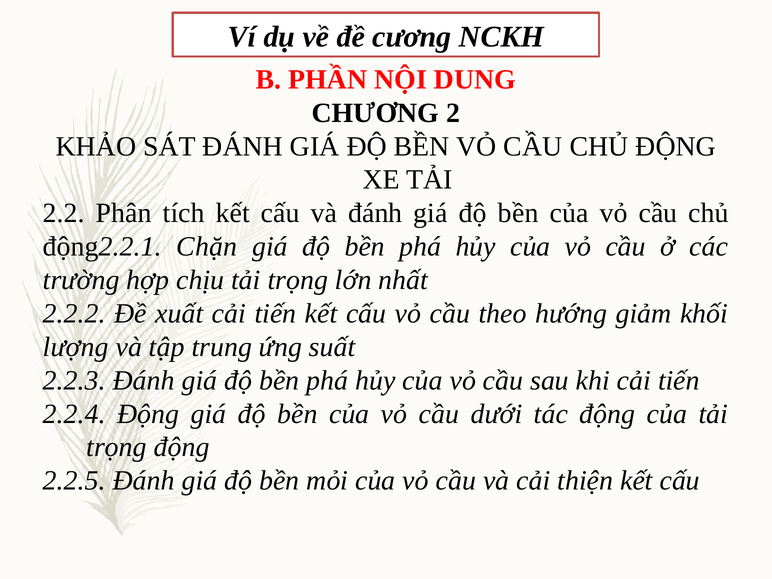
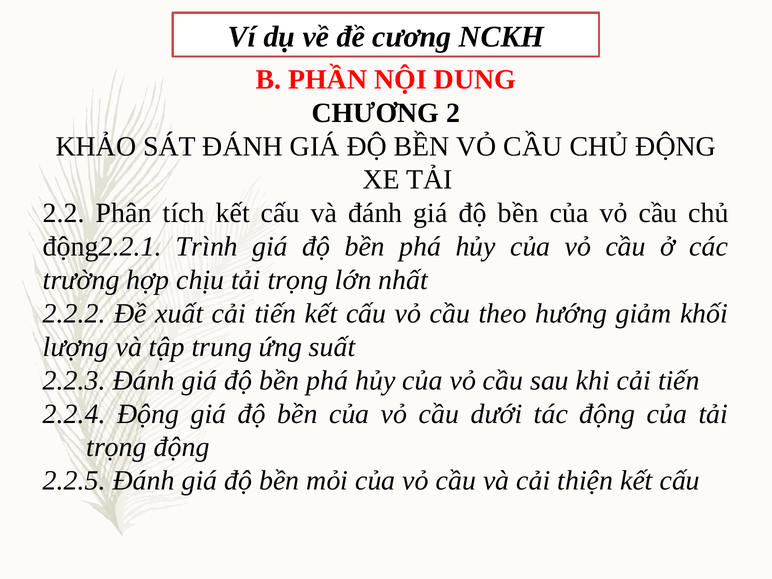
Chặn: Chặn -> Trình (207, 247)
